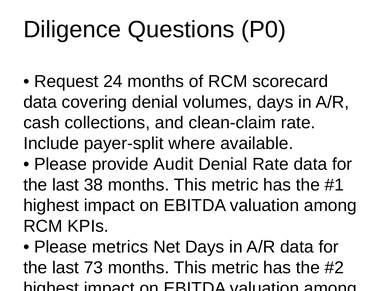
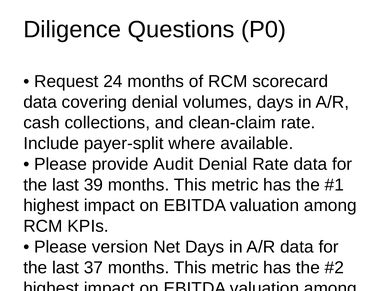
38: 38 -> 39 (93, 185)
metrics: metrics -> version (120, 248)
73: 73 -> 37 (93, 268)
